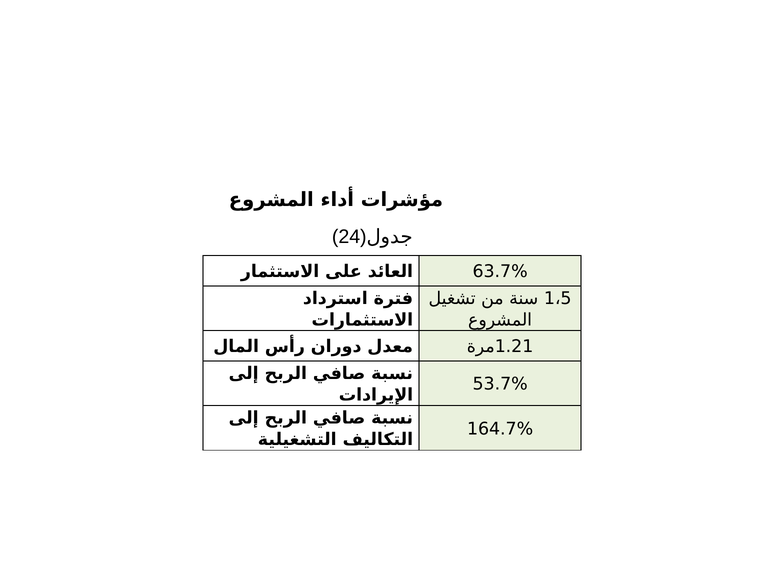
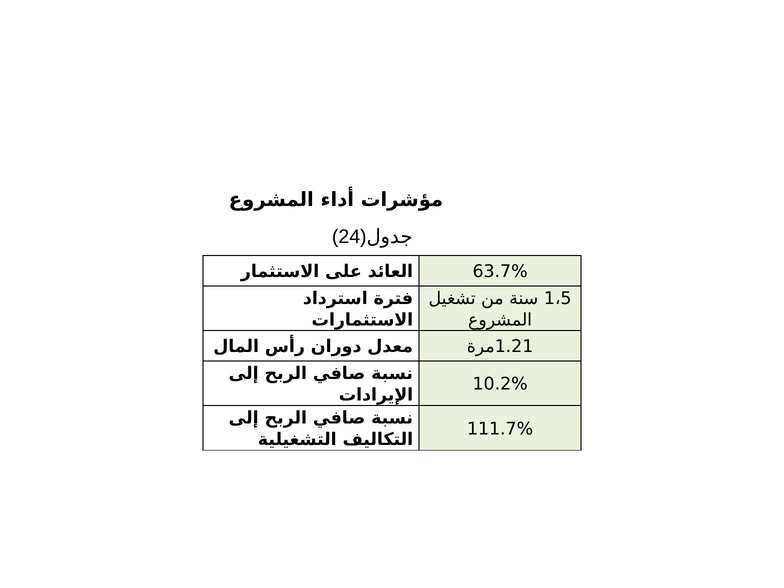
53.7%: 53.7% -> 10.2% (500, 384)
164.7%: 164.7% -> 111.7% (500, 429)
